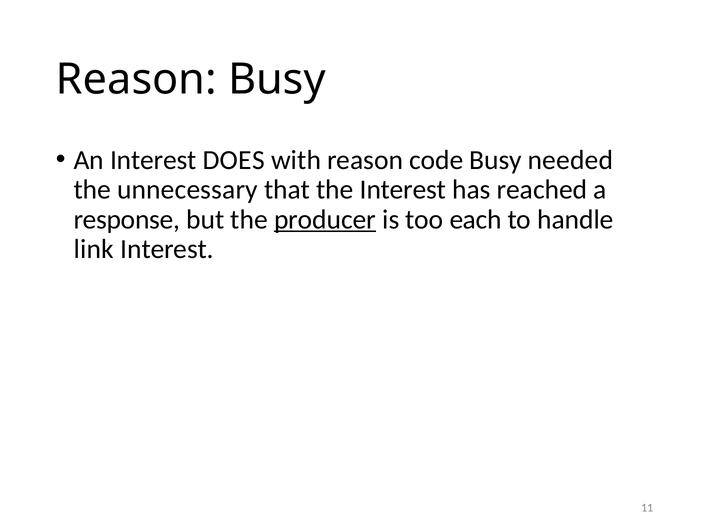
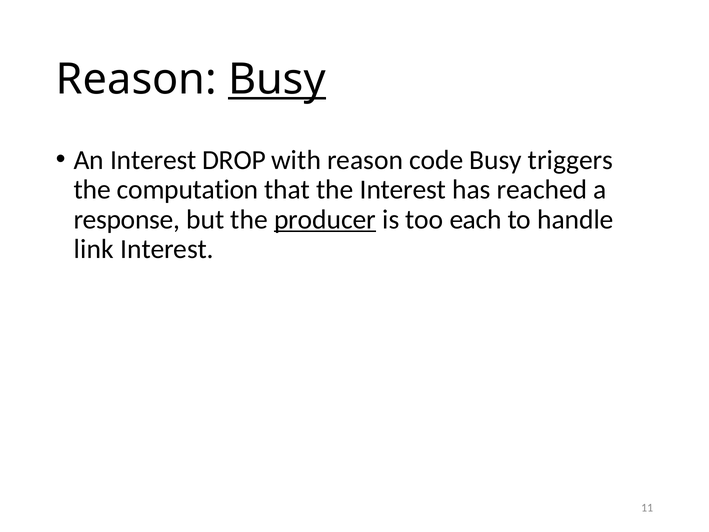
Busy underline: none -> present (277, 79)
DOES: DOES -> DROP (234, 160)
needed: needed -> triggers (571, 160)
unnecessary: unnecessary -> computation (188, 190)
